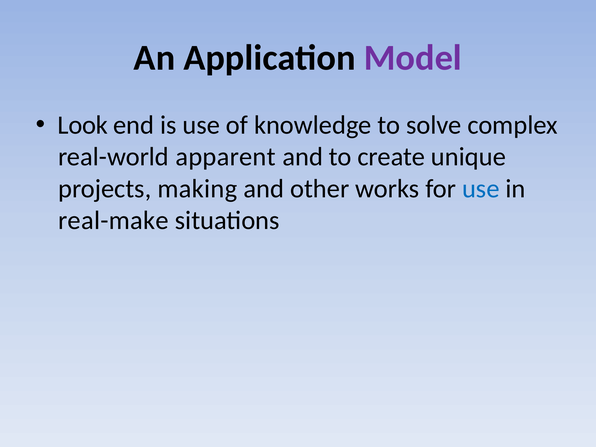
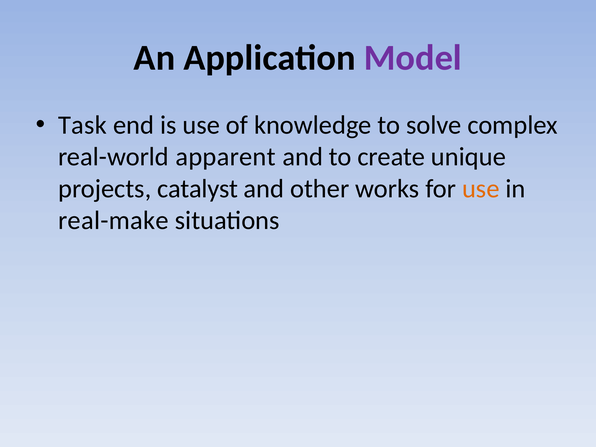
Look: Look -> Task (82, 125)
making: making -> catalyst (198, 189)
use colour: blue -> orange (481, 189)
